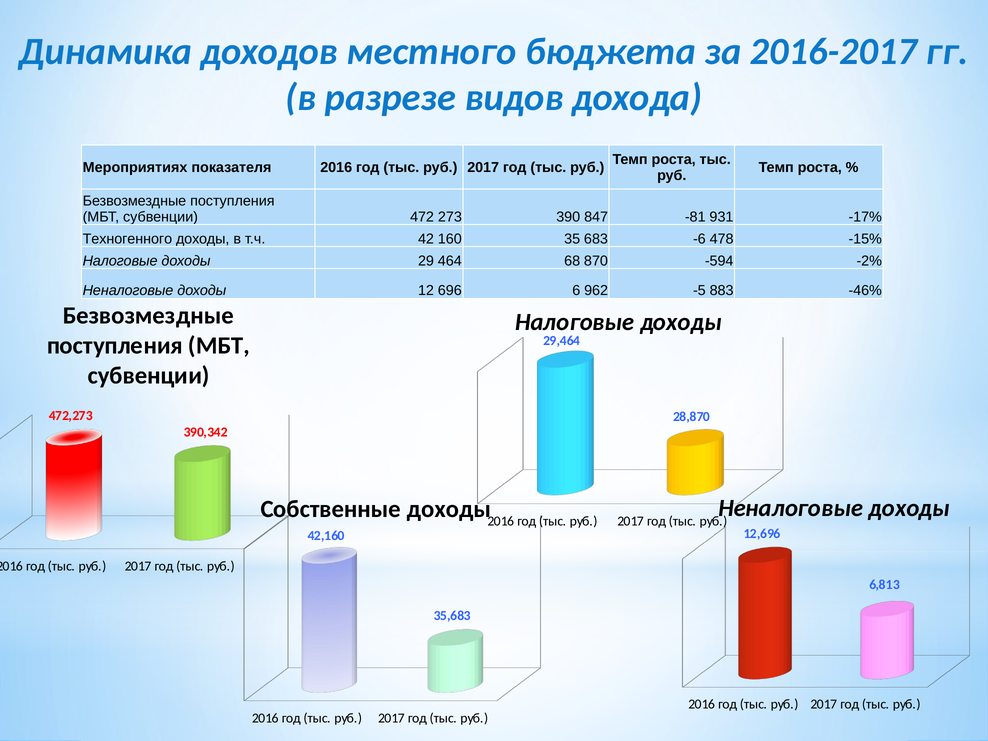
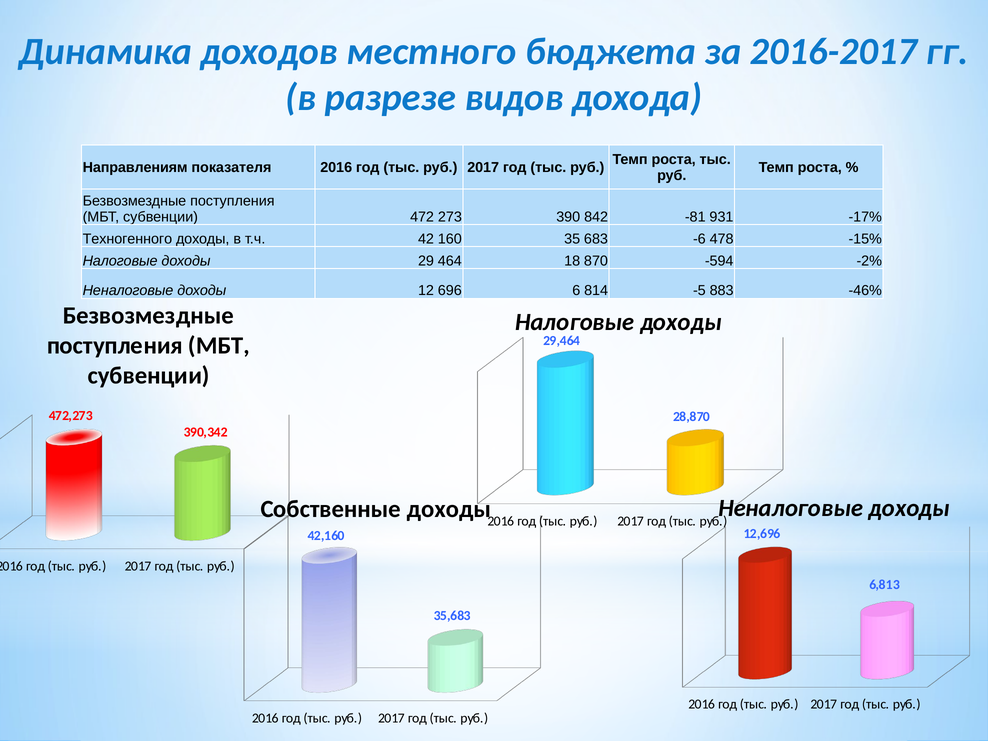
Мероприятиях: Мероприятиях -> Направлениям (135, 168)
847: 847 -> 842 (596, 217)
68: 68 -> 18 (572, 261)
962: 962 -> 814 (596, 291)
